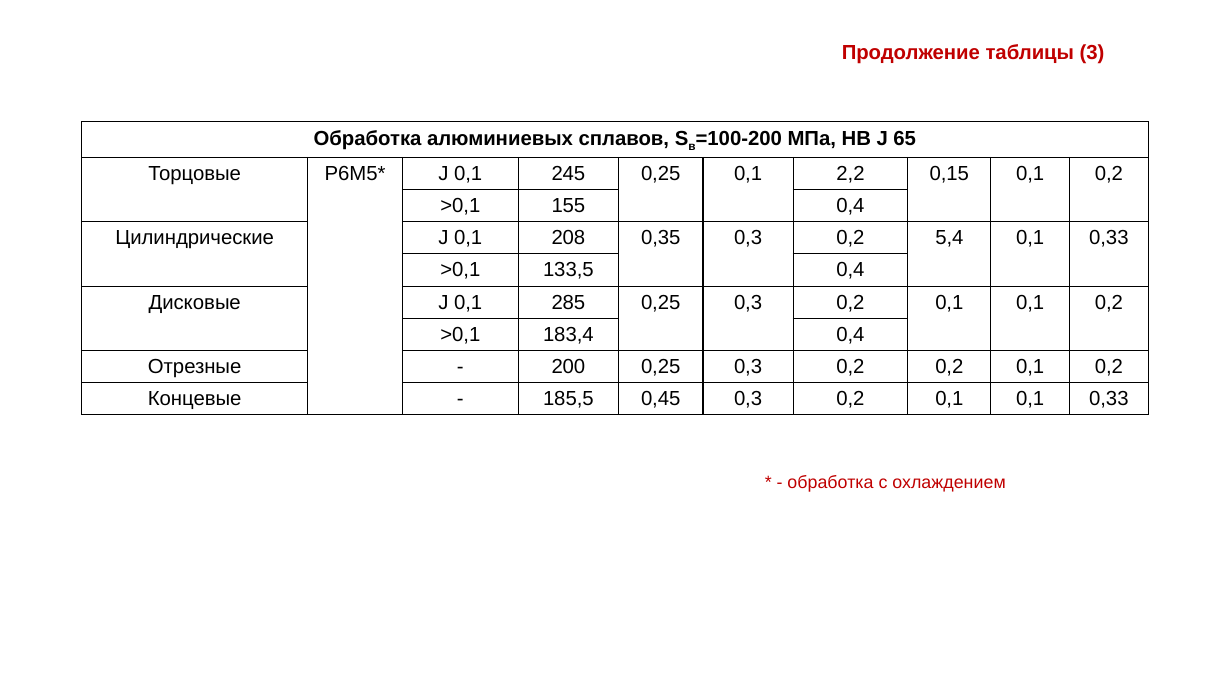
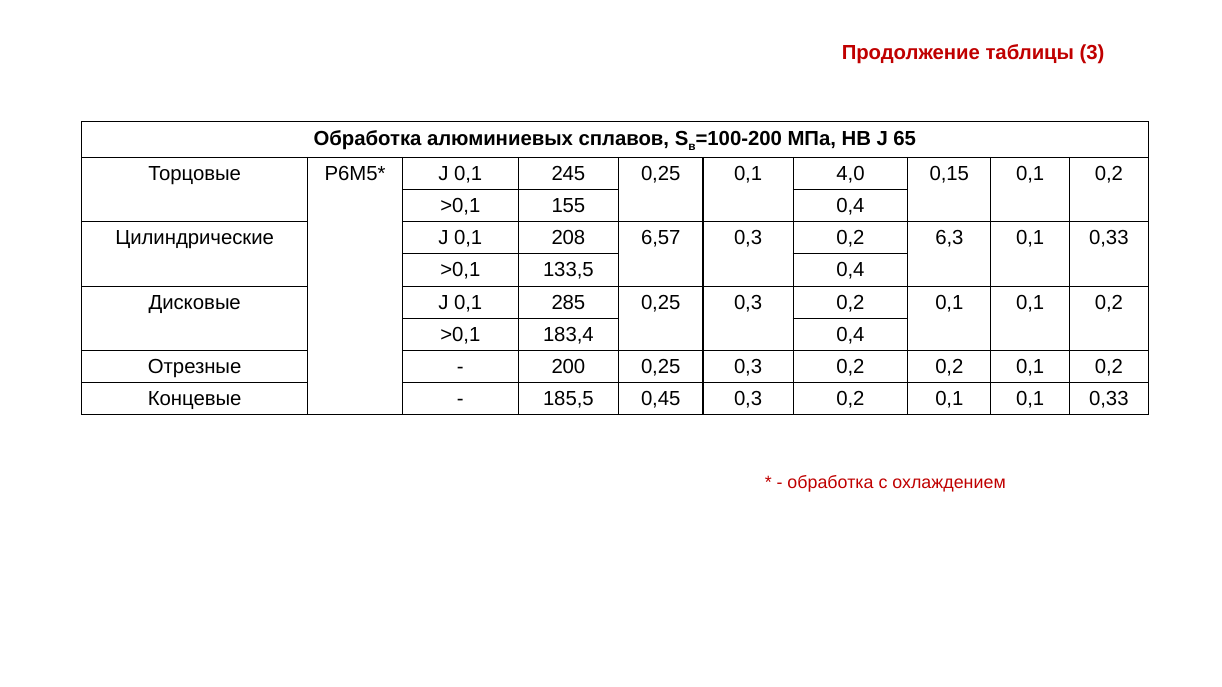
2,2: 2,2 -> 4,0 (851, 174)
0,35: 0,35 -> 6,57 (661, 238)
5,4: 5,4 -> 6,3 (949, 238)
